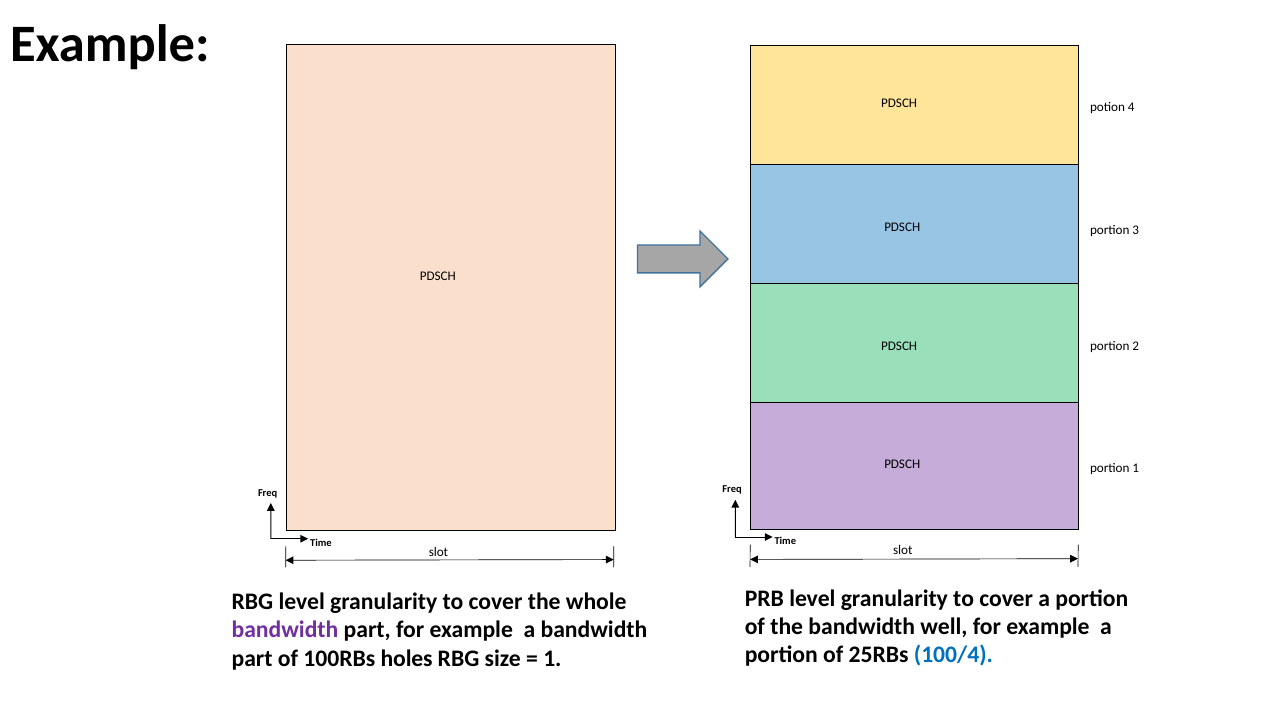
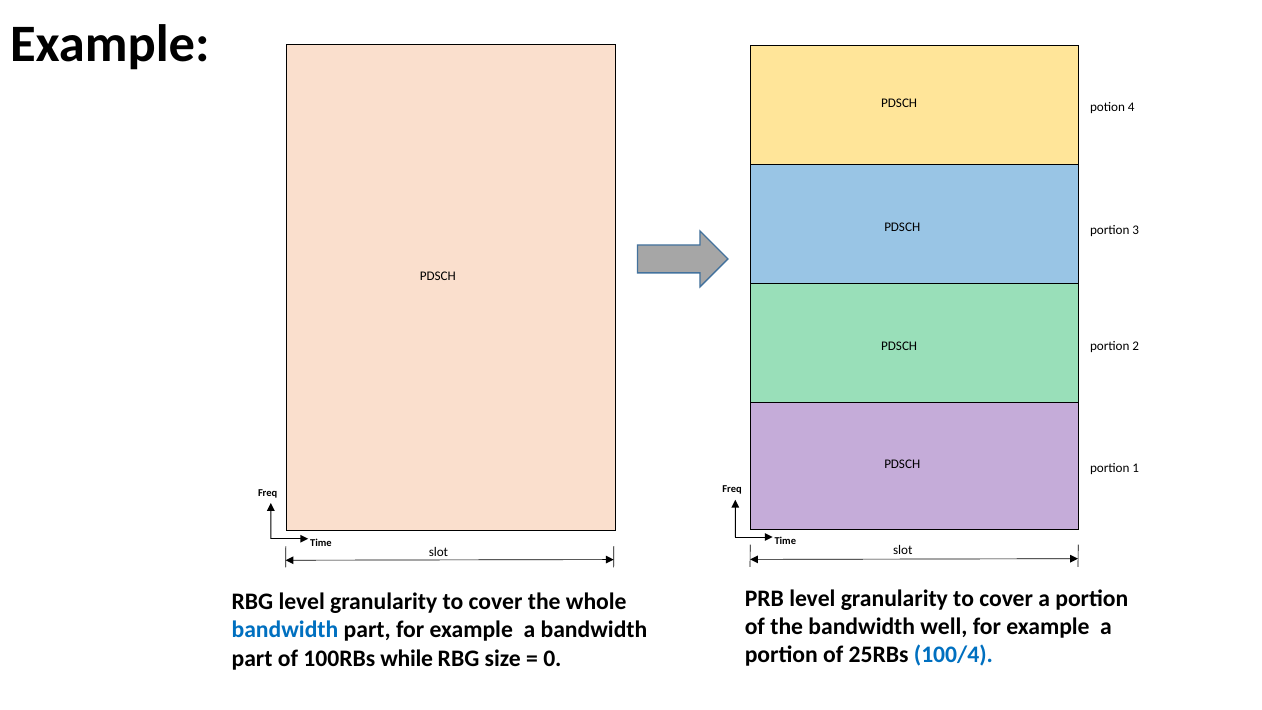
bandwidth colour: purple -> blue (285, 630)
holes: holes -> while (407, 658)
1: 1 -> 0 (552, 658)
